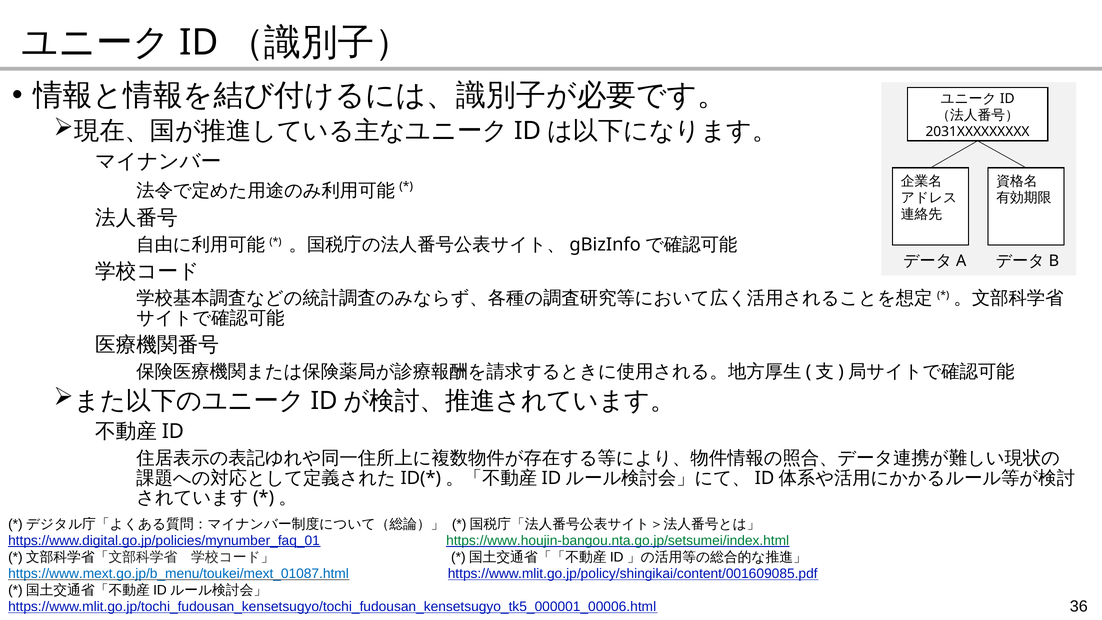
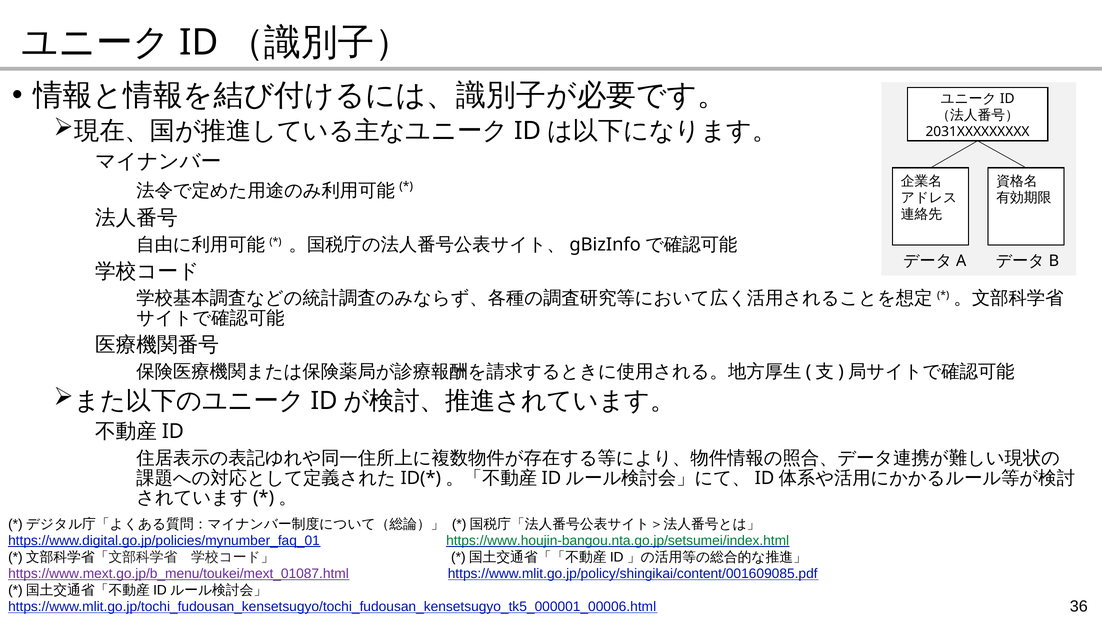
https://www.mext.go.jp/b_menu/toukei/mext_01087.html colour: blue -> purple (178, 573)
